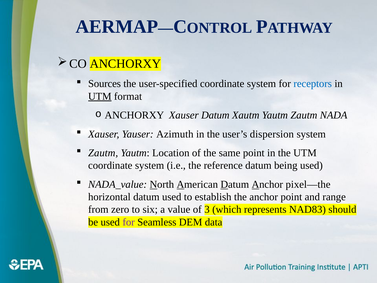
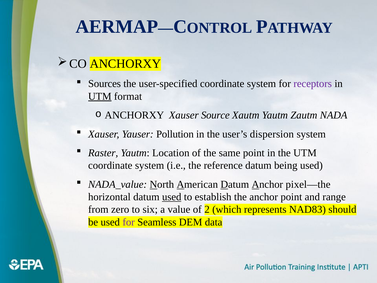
receptors colour: blue -> purple (313, 84)
Xauser Datum: Datum -> Source (215, 115)
Azimuth: Azimuth -> Pollution (175, 134)
Zautm: Zautm -> Raster (103, 153)
used underline: none -> present (172, 197)
3: 3 -> 2 (207, 209)
